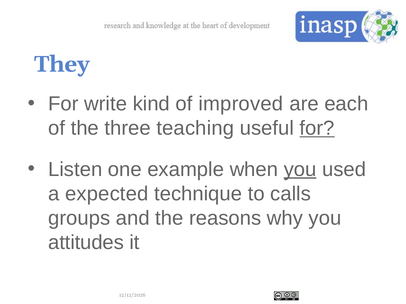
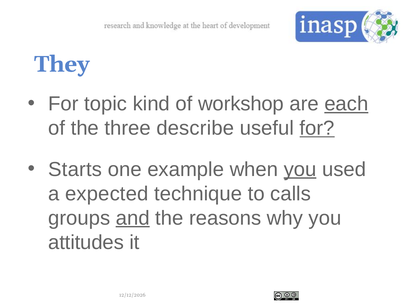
write: write -> topic (106, 104)
improved: improved -> workshop (241, 104)
each underline: none -> present (346, 104)
teaching: teaching -> describe (195, 128)
Listen: Listen -> Starts (75, 170)
and underline: none -> present (133, 218)
